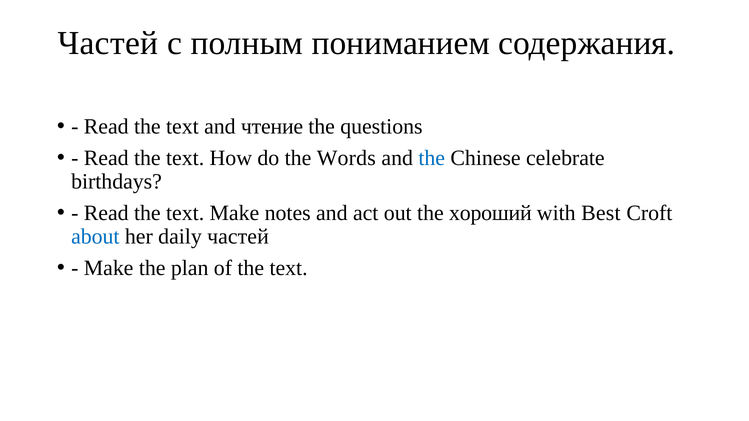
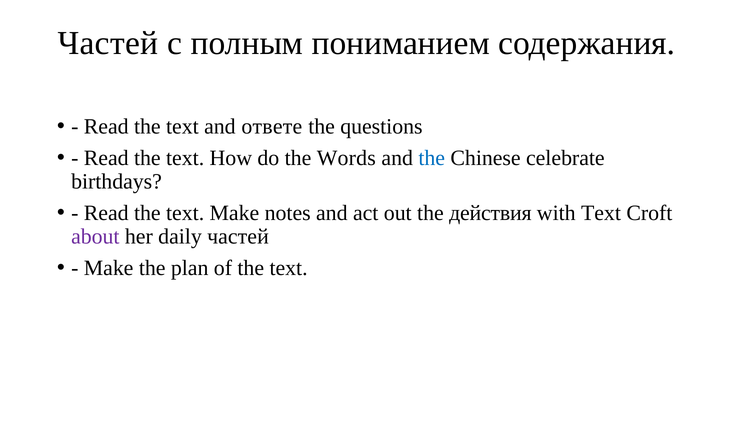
чтение: чтение -> ответе (272, 127)
хороший: хороший -> действия (490, 213)
with Best: Best -> Text (601, 213)
about colour: blue -> purple (95, 237)
